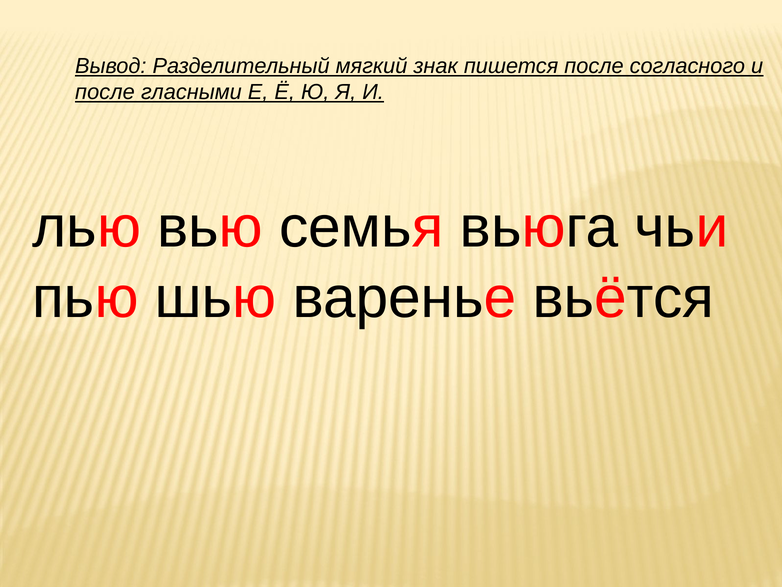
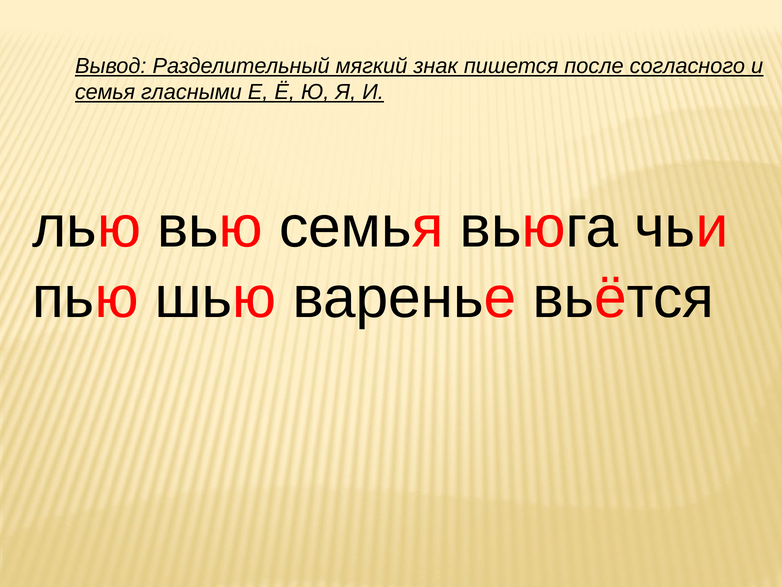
после: после -> семья (105, 92)
